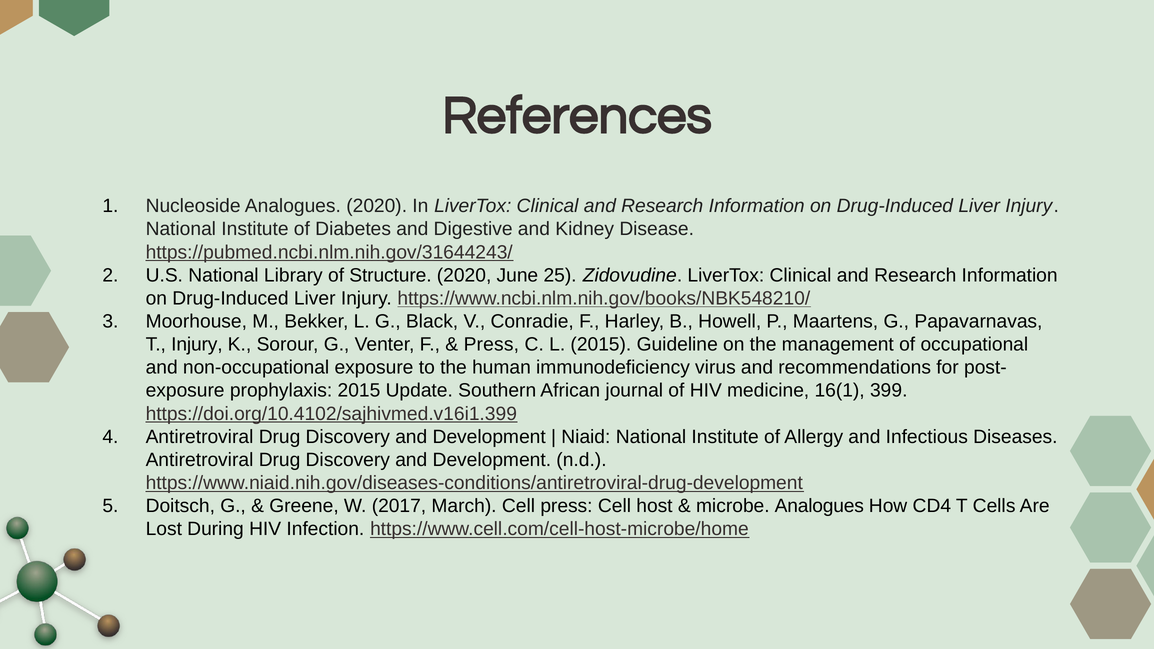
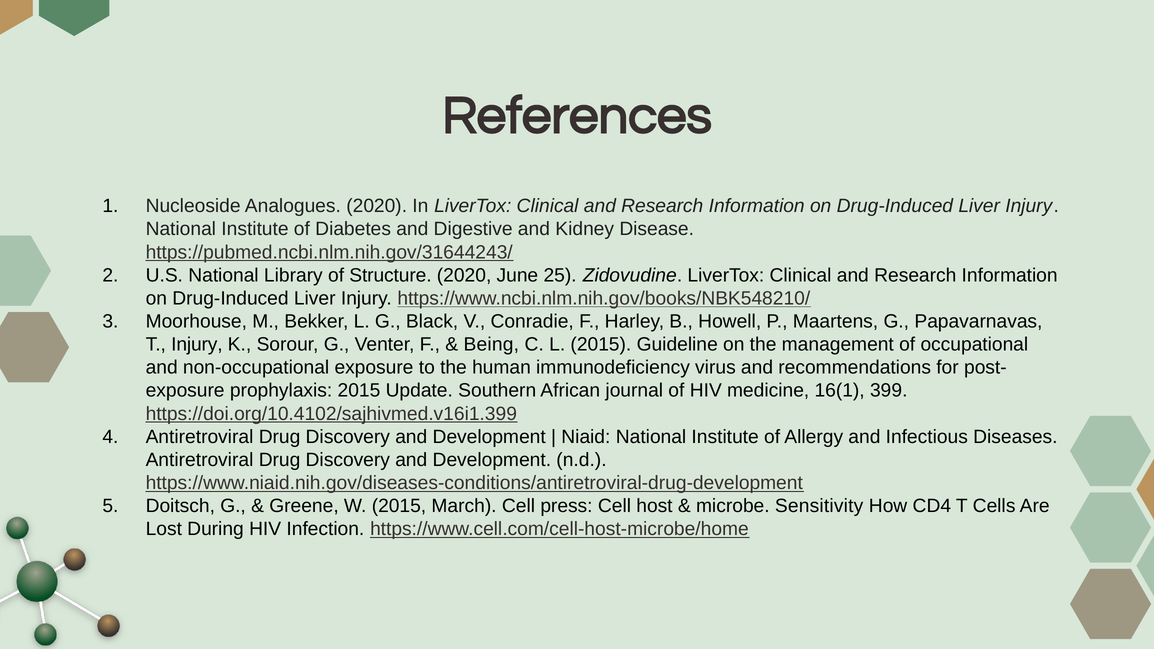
Press: Press -> Being (491, 345)
W 2017: 2017 -> 2015 (399, 506)
microbe Analogues: Analogues -> Sensitivity (819, 506)
